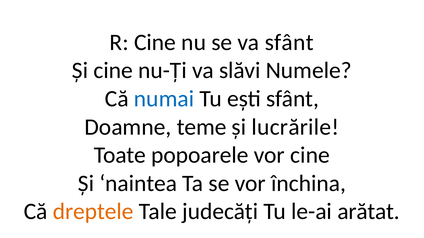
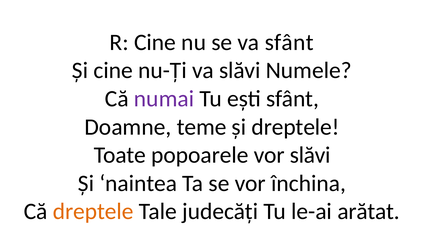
numai colour: blue -> purple (164, 99)
și lucrările: lucrările -> dreptele (295, 127)
vor cine: cine -> slăvi (310, 156)
